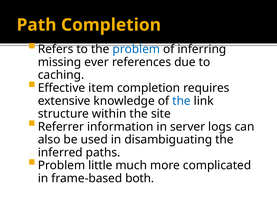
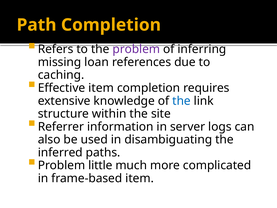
problem colour: blue -> purple (136, 49)
ever: ever -> loan (97, 62)
frame-based both: both -> item (140, 178)
